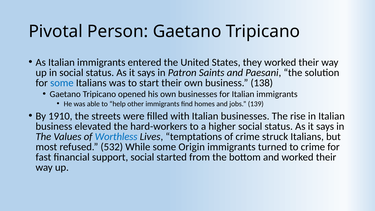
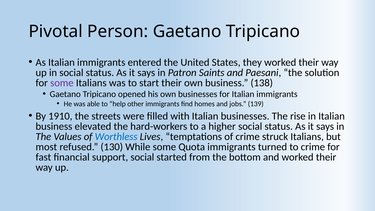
some colour: blue -> purple (62, 83)
532: 532 -> 130 (112, 147)
Origin: Origin -> Quota (192, 147)
